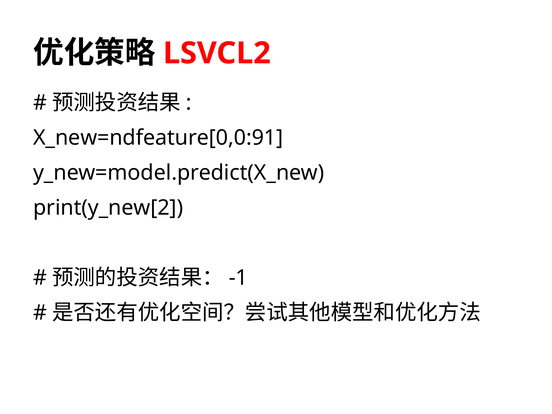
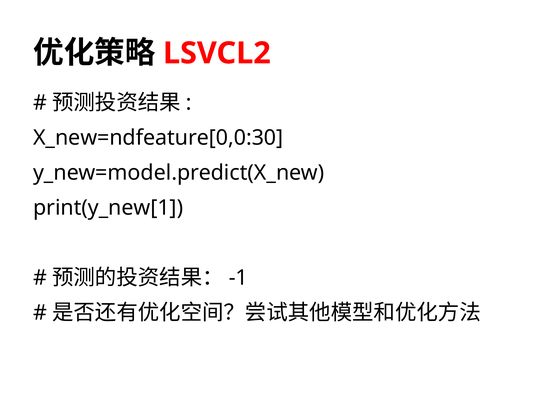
X_new=ndfeature[0,0:91: X_new=ndfeature[0,0:91 -> X_new=ndfeature[0,0:30 (158, 138)
print(y_new[2: print(y_new[2 -> print(y_new[1 (108, 208)
